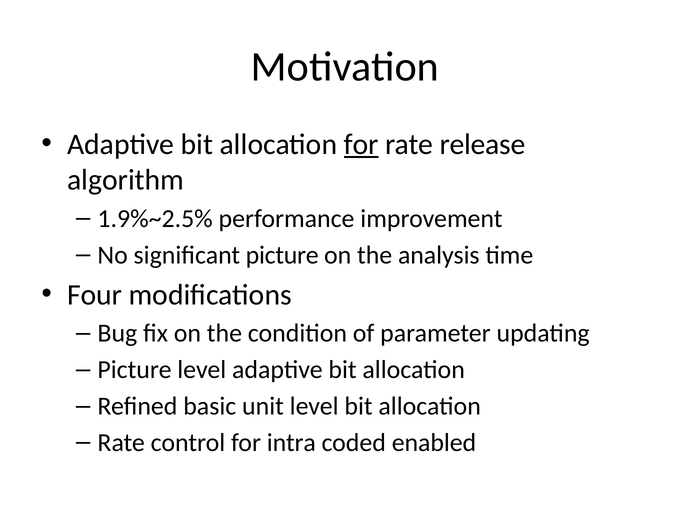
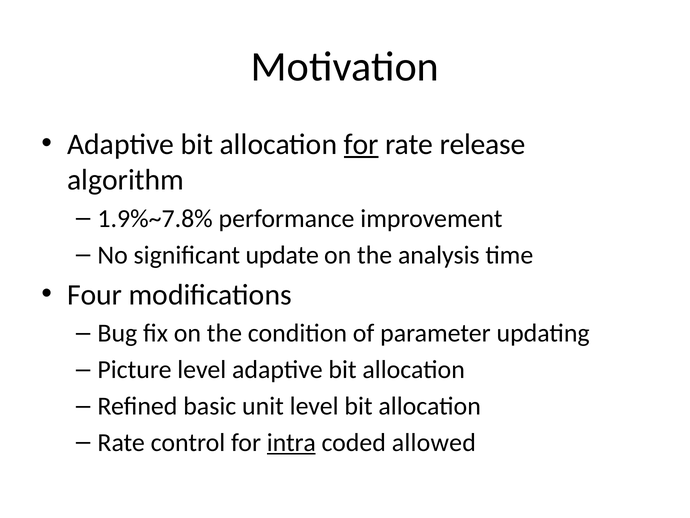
1.9%~2.5%: 1.9%~2.5% -> 1.9%~7.8% (155, 218)
significant picture: picture -> update (282, 255)
intra underline: none -> present (291, 442)
enabled: enabled -> allowed (434, 442)
